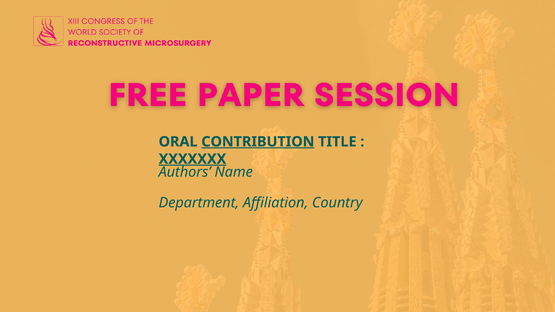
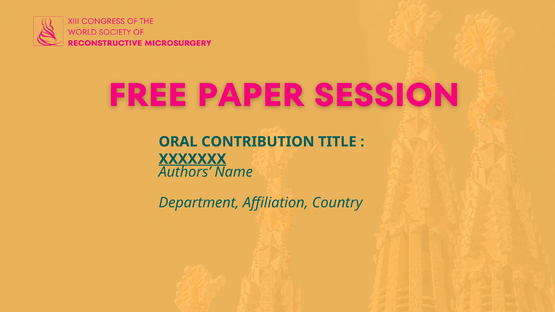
CONTRIBUTION underline: present -> none (258, 142)
